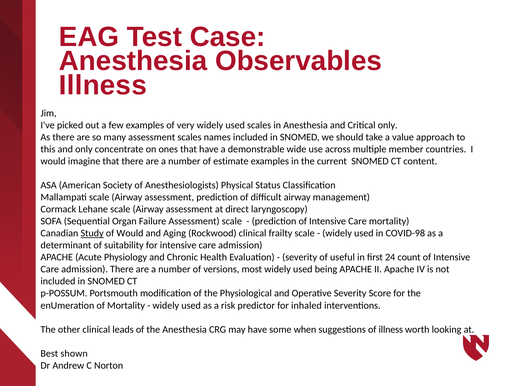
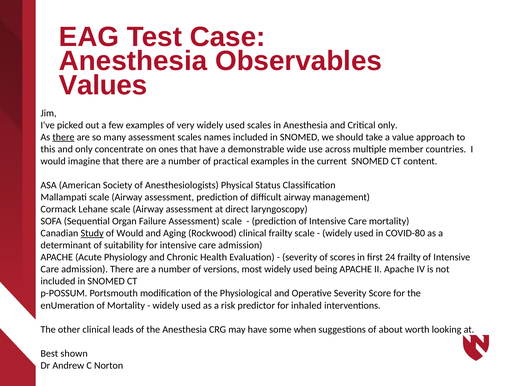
Illness: Illness -> Values (103, 85)
there underline: none -> present (63, 137)
estimate: estimate -> practical (231, 161)
COVID-98: COVID-98 -> COVID-80 (405, 233)
useful: useful -> scores (343, 257)
24 count: count -> frailty (409, 257)
of illness: illness -> about (391, 329)
